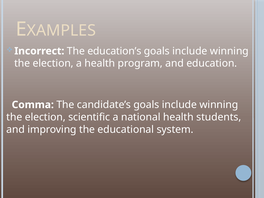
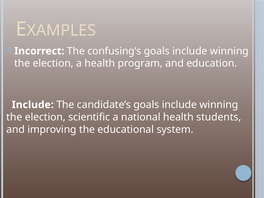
education’s: education’s -> confusing’s (114, 51)
Comma: Comma -> Include (33, 105)
